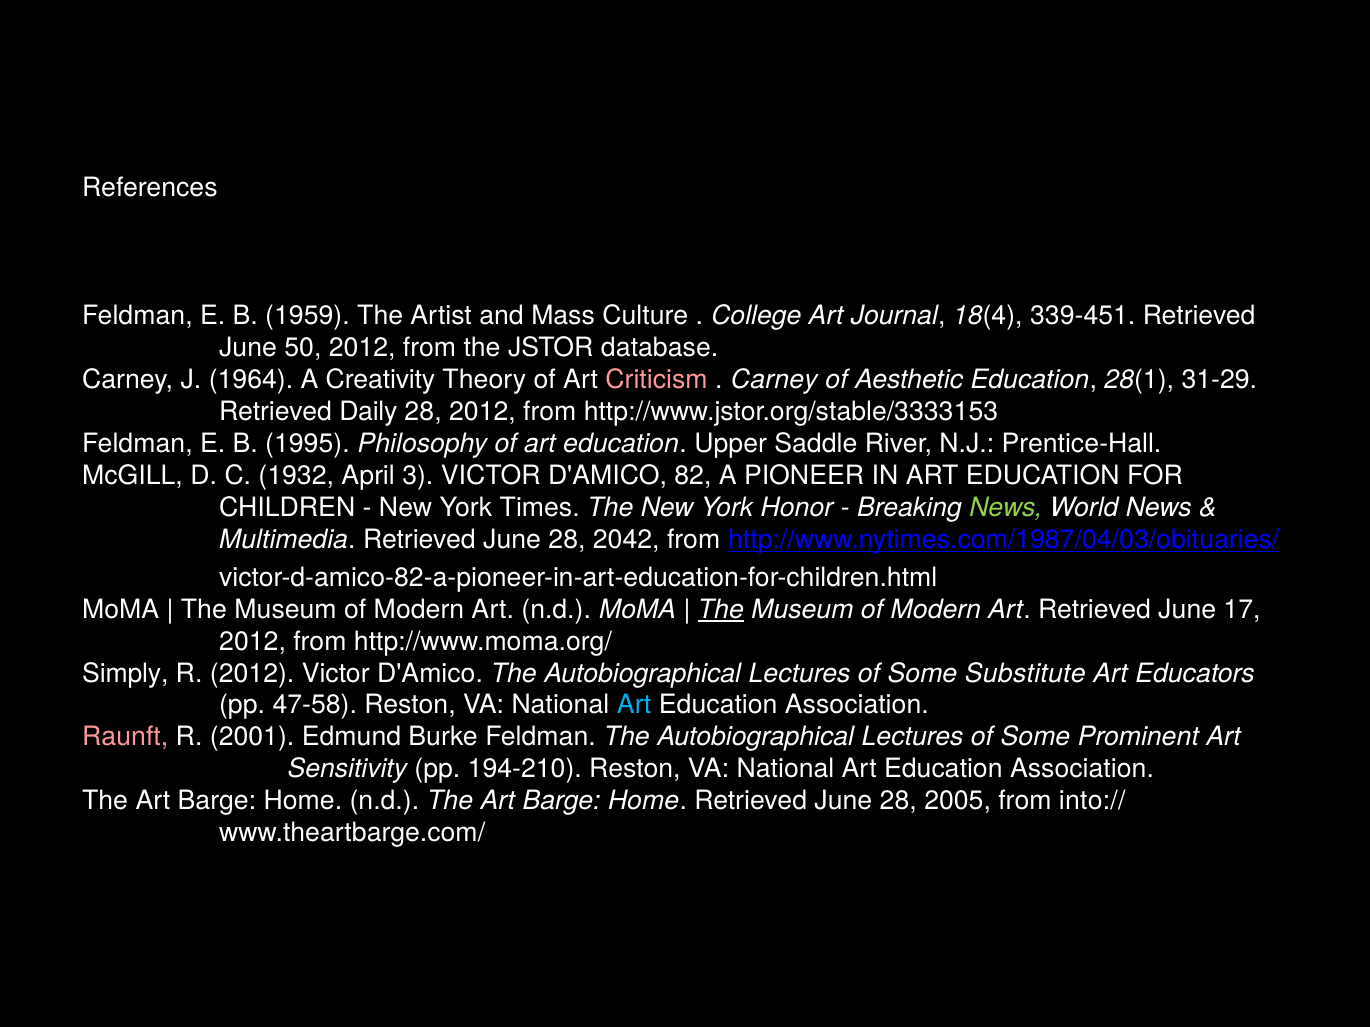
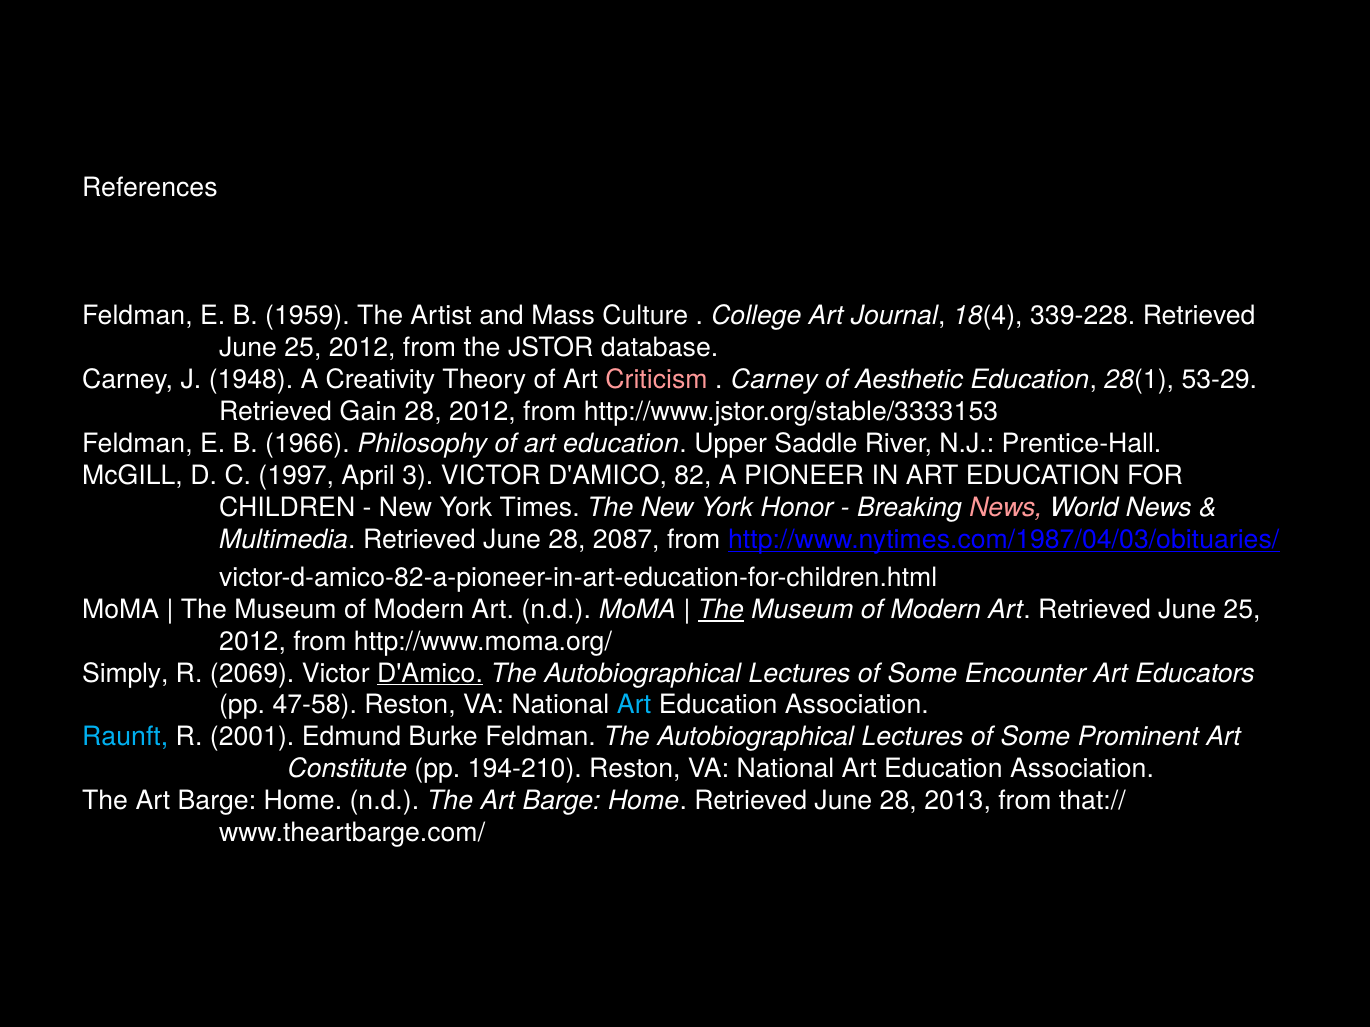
339-451: 339-451 -> 339-228 (1083, 316)
50: 50 -> 25 (303, 348)
1964: 1964 -> 1948 (251, 380)
31-29: 31-29 -> 53-29 (1219, 380)
Daily: Daily -> Gain (368, 412)
1995: 1995 -> 1966 (307, 444)
1932: 1932 -> 1997 (296, 476)
News colour: light green -> pink (1006, 507)
2042: 2042 -> 2087 (626, 539)
Art Retrieved June 17: 17 -> 25 (1242, 610)
R 2012: 2012 -> 2069 (252, 674)
D'Amico underline: none -> present (430, 674)
Substitute: Substitute -> Encounter (1025, 674)
Raunft colour: pink -> light blue (125, 738)
Sensitivity: Sensitivity -> Constitute (347, 770)
2005: 2005 -> 2013 (958, 802)
into://: into:// -> that:// (1092, 802)
